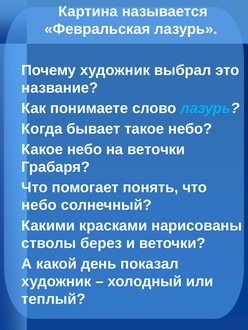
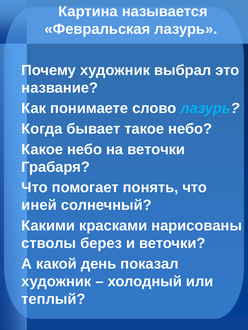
небо: небо -> иней (39, 206)
